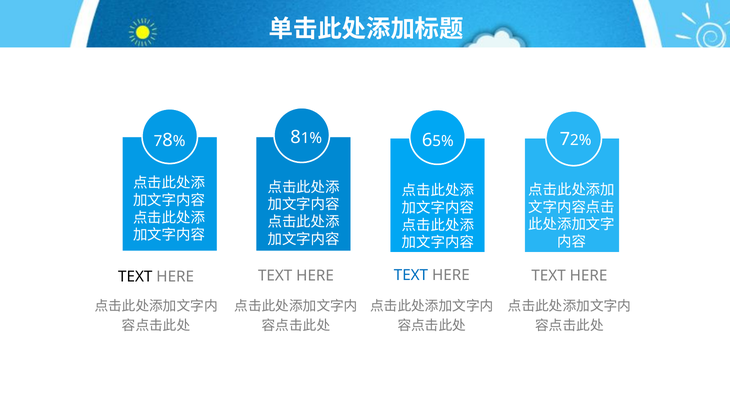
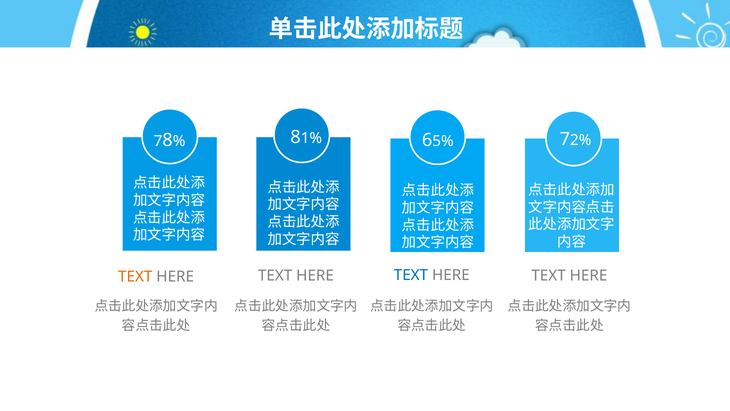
TEXT colour: black -> orange (135, 276)
